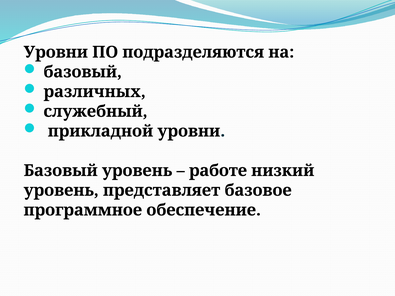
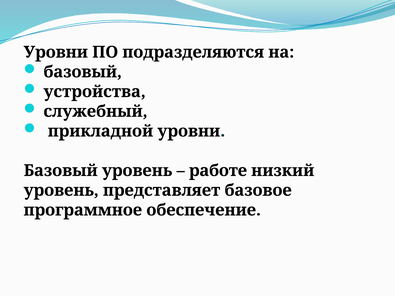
различных: различных -> устройства (95, 92)
